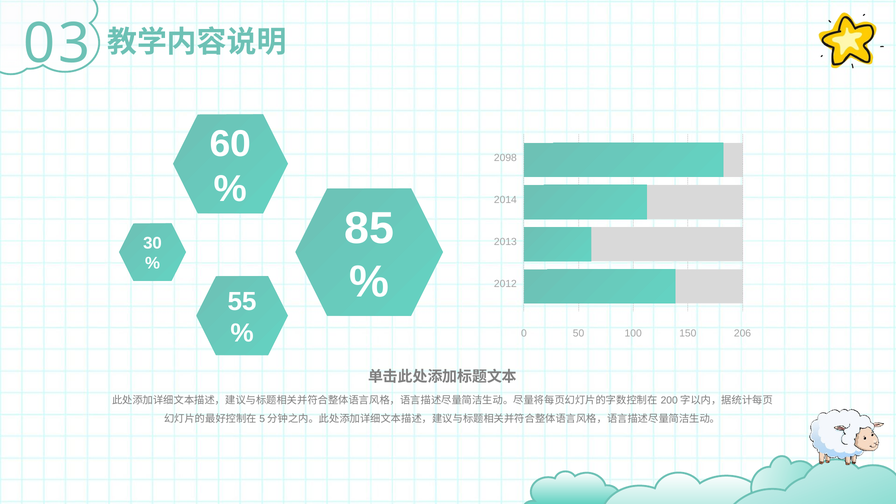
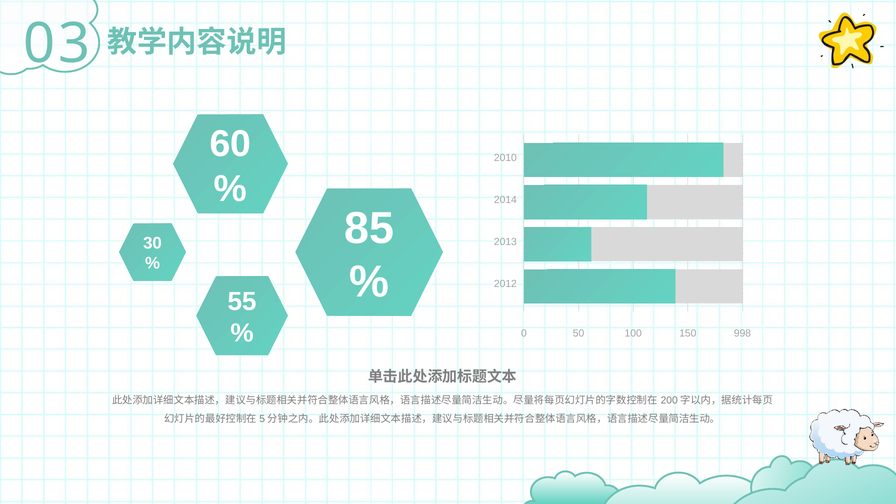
2098: 2098 -> 2010 (505, 158)
206: 206 -> 998 (742, 333)
